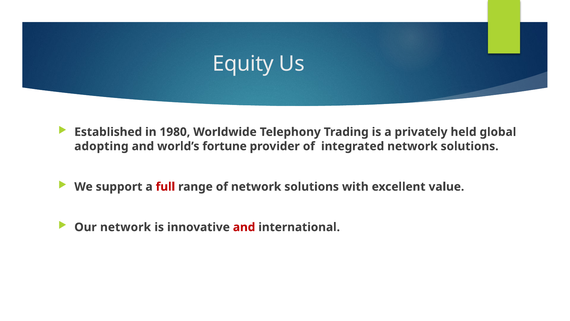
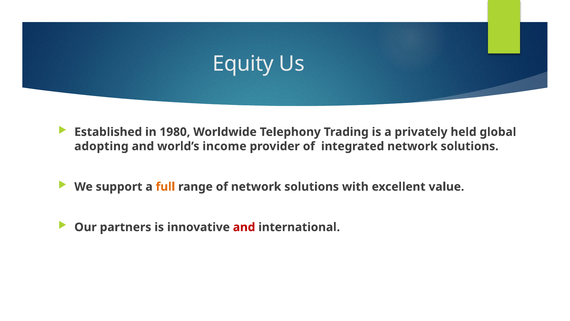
fortune: fortune -> income (224, 146)
full colour: red -> orange (165, 187)
Our network: network -> partners (126, 227)
